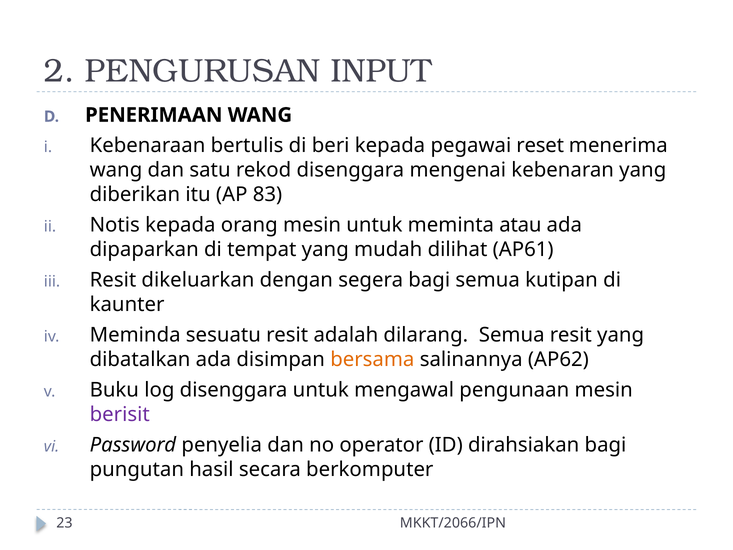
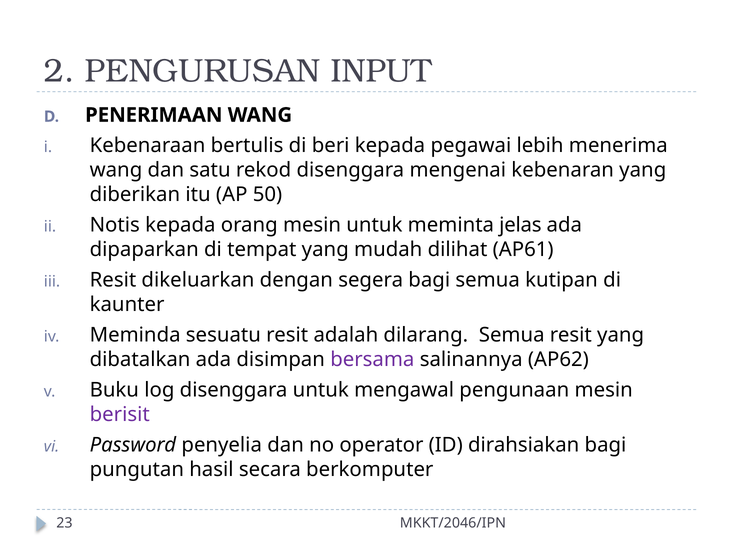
reset: reset -> lebih (540, 146)
83: 83 -> 50 (267, 194)
atau: atau -> jelas (520, 225)
bersama colour: orange -> purple (372, 359)
MKKT/2066/IPN: MKKT/2066/IPN -> MKKT/2046/IPN (453, 523)
